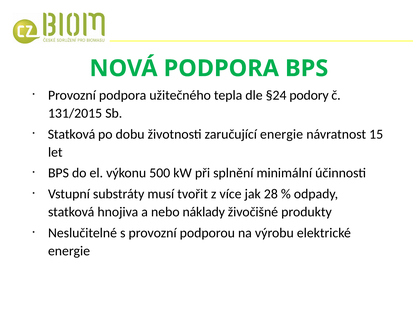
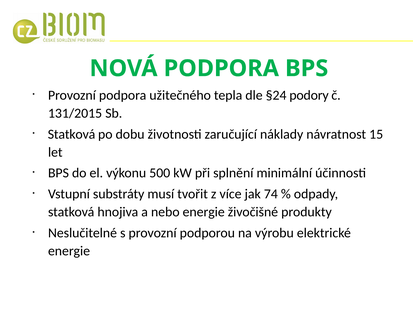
zaručující energie: energie -> náklady (282, 134)
28: 28 -> 74 (271, 194)
nebo náklady: náklady -> energie (204, 213)
